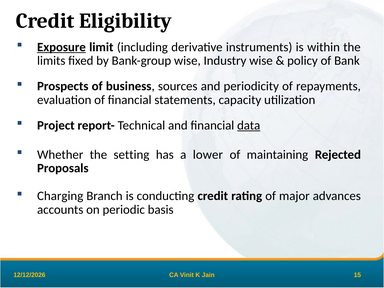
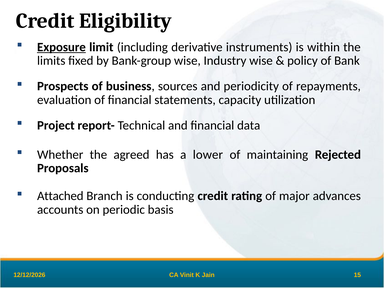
data underline: present -> none (249, 125)
setting: setting -> agreed (131, 155)
Charging: Charging -> Attached (60, 196)
